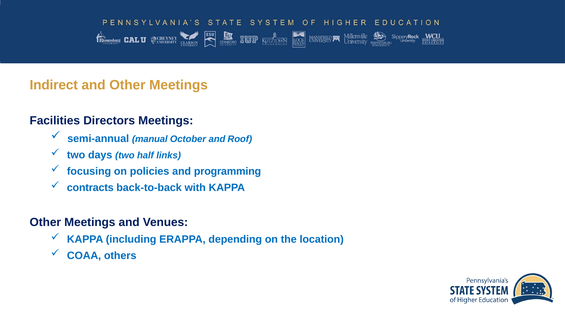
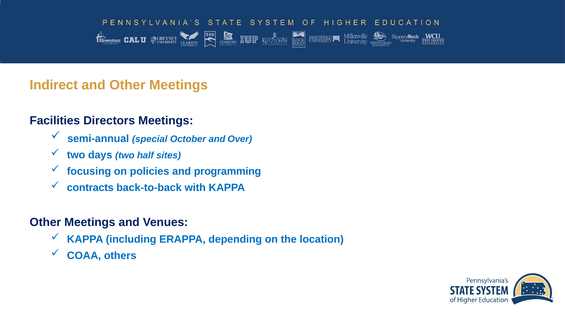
manual: manual -> special (150, 139)
Roof: Roof -> Over (240, 139)
links: links -> sites (169, 155)
